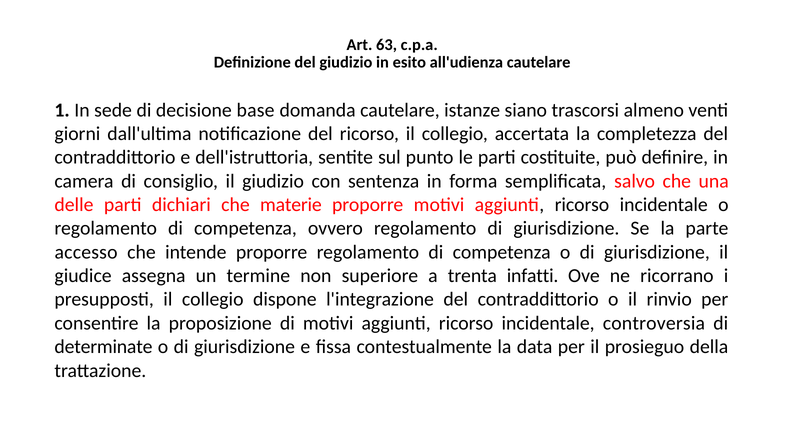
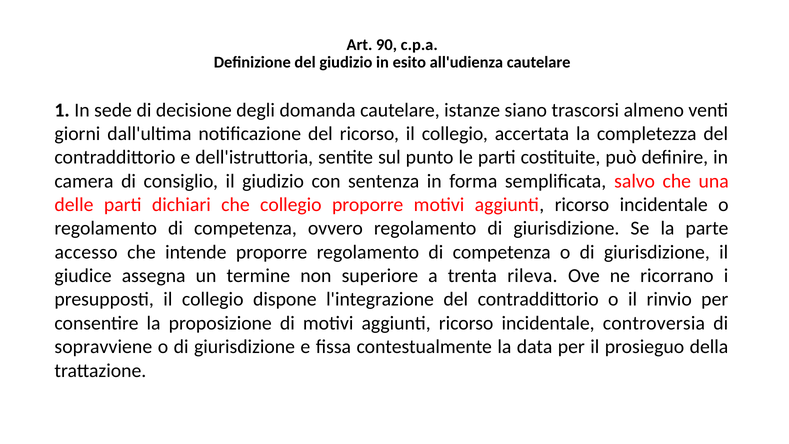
63: 63 -> 90 (387, 45)
base: base -> degli (256, 110)
che materie: materie -> collegio (291, 205)
infatti: infatti -> rileva (532, 276)
determinate: determinate -> sopravviene (103, 347)
